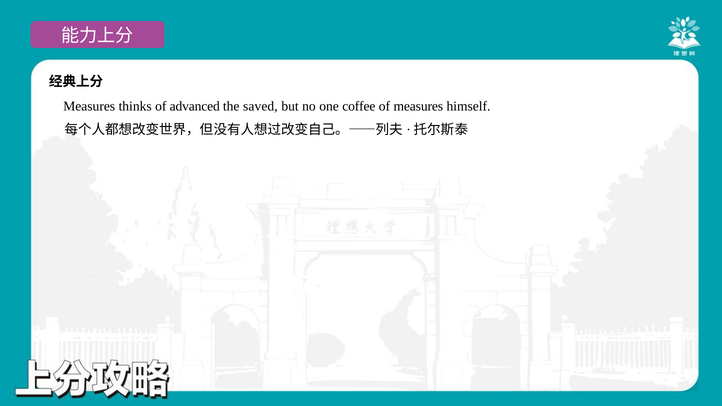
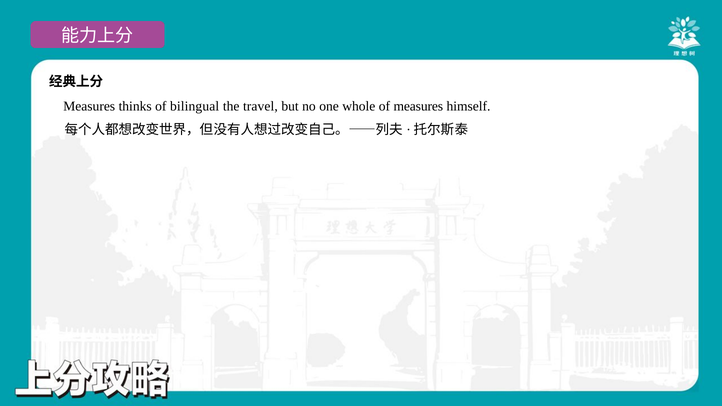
advanced: advanced -> bilingual (195, 106)
saved: saved -> travel (260, 106)
coffee: coffee -> whole (359, 106)
